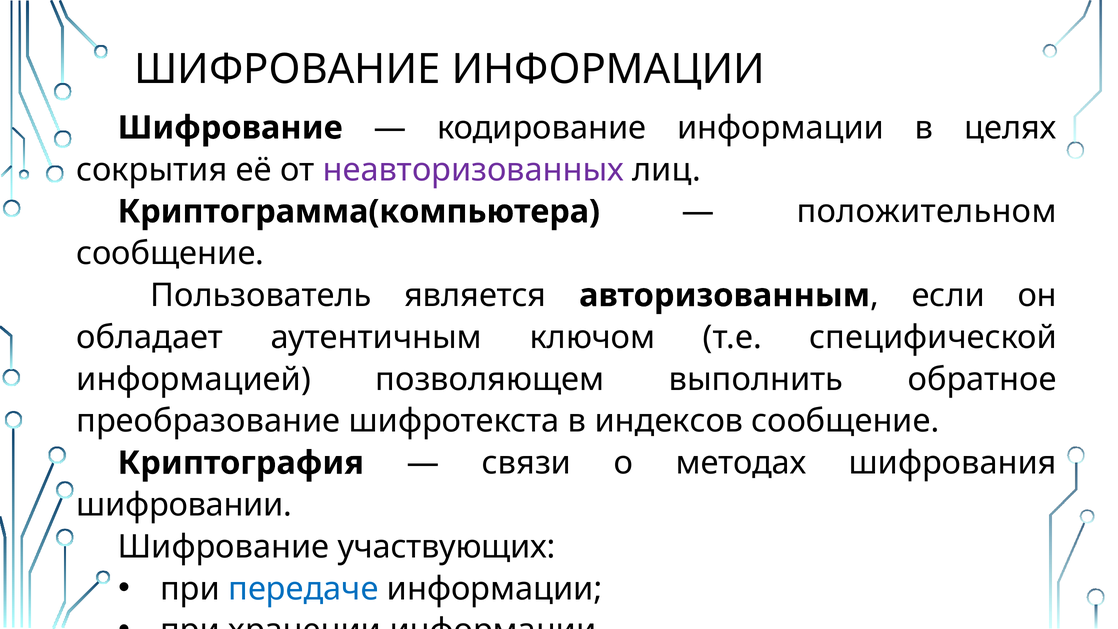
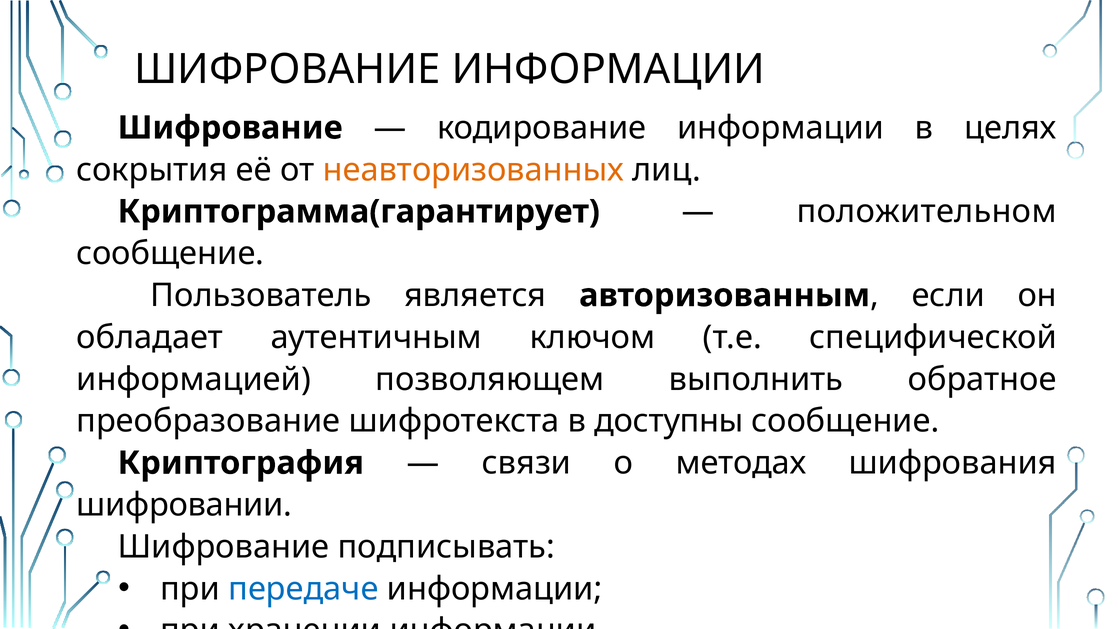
неавторизованных colour: purple -> orange (473, 170)
Криптограмма(компьютера: Криптограмма(компьютера -> Криптограмма(гарантирует (359, 212)
индексов: индексов -> доступны (669, 421)
участвующих: участвующих -> подписывать (446, 547)
